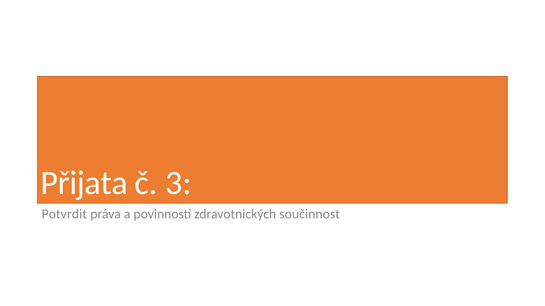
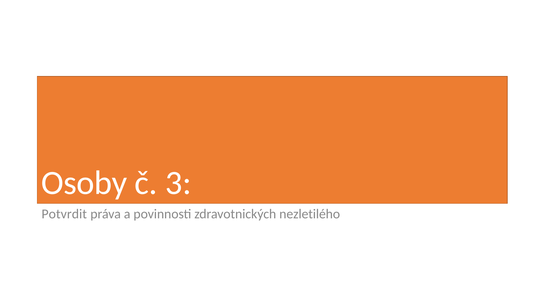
Přijata: Přijata -> Osoby (84, 183)
součinnost: součinnost -> nezletilého (310, 214)
